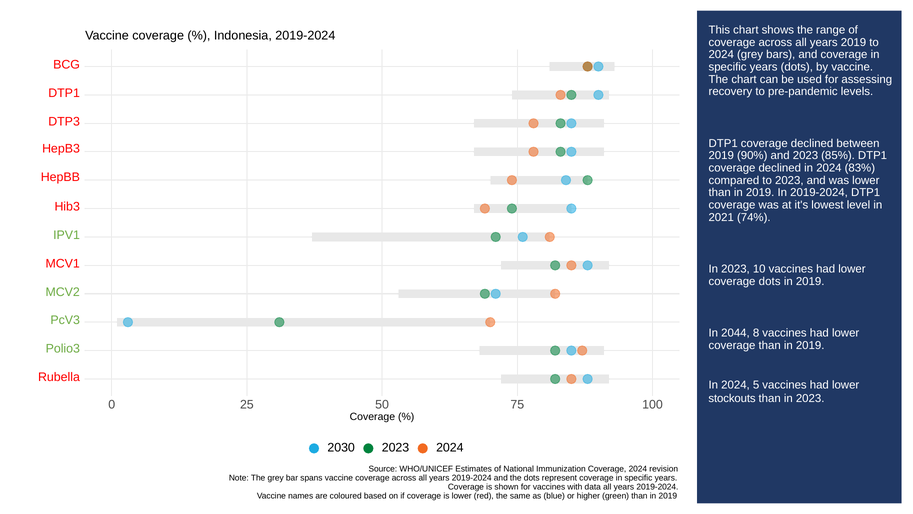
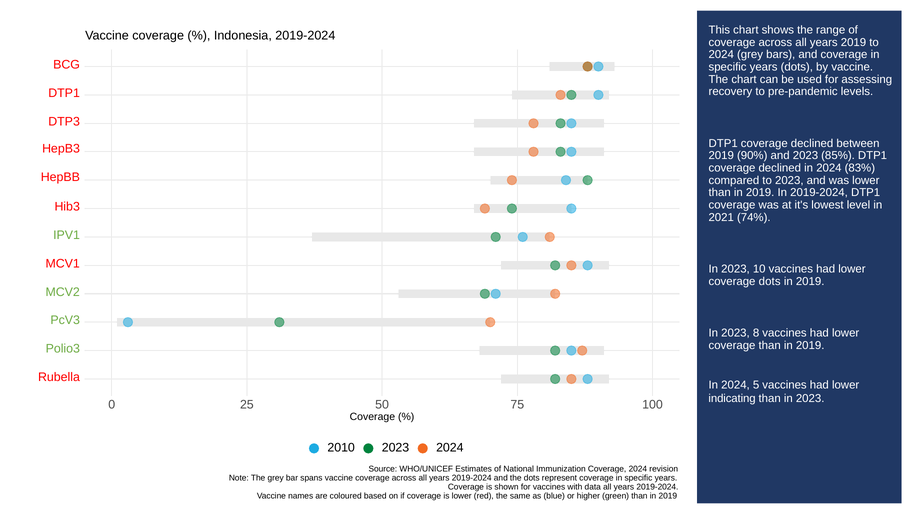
2044: 2044 -> 2023 (735, 333)
stockouts: stockouts -> indicating (732, 398)
2030: 2030 -> 2010 (341, 448)
